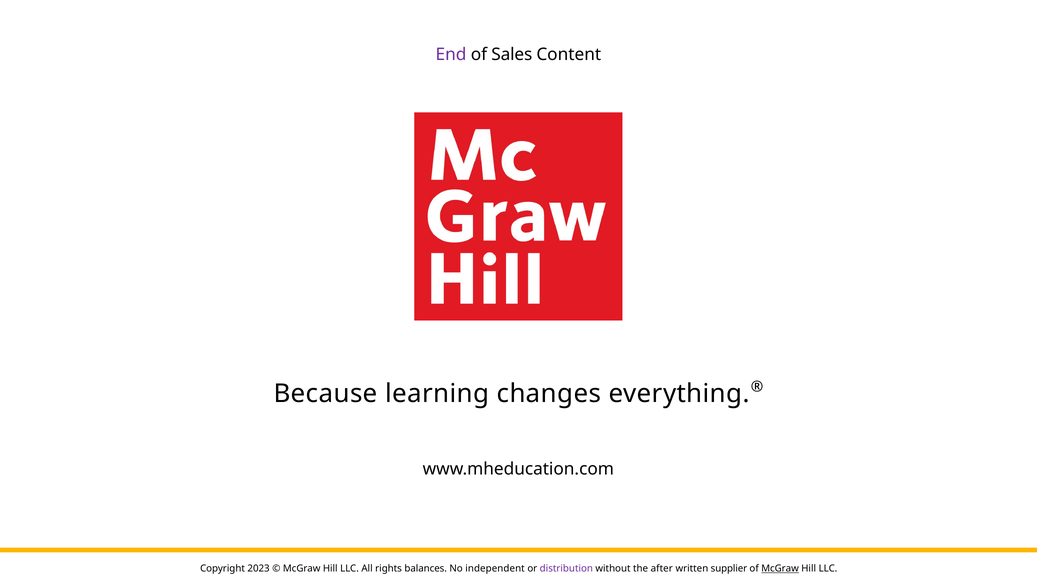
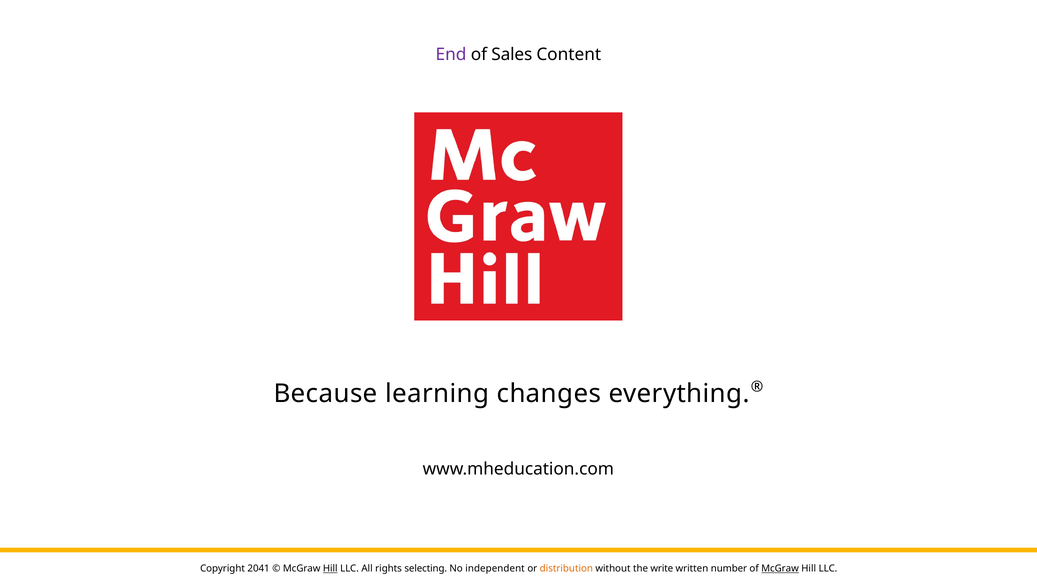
2023: 2023 -> 2041 (259, 568)
Hill underline: none -> present (330, 568)
balances: balances -> selecting (426, 568)
distribution colour: purple -> orange (566, 568)
after: after -> write (662, 568)
supplier: supplier -> number (729, 568)
